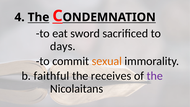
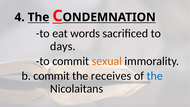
sword: sword -> words (85, 33)
b faithful: faithful -> commit (52, 76)
the colour: purple -> blue (155, 76)
